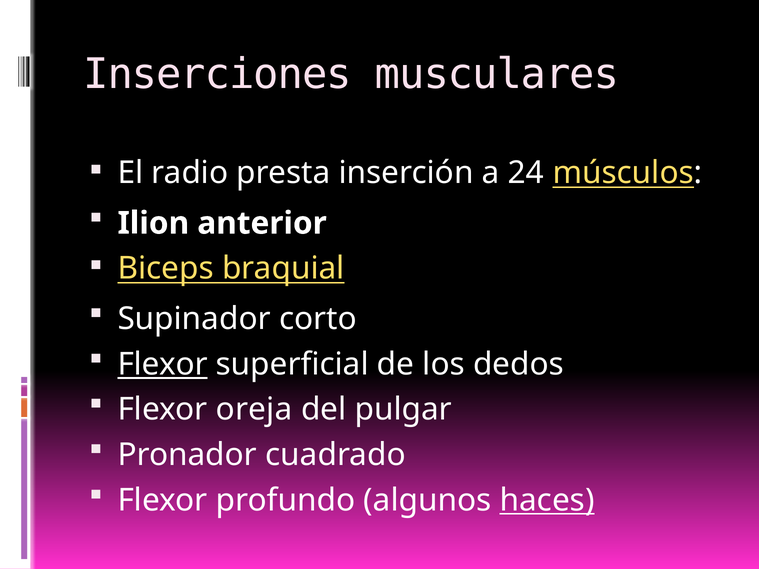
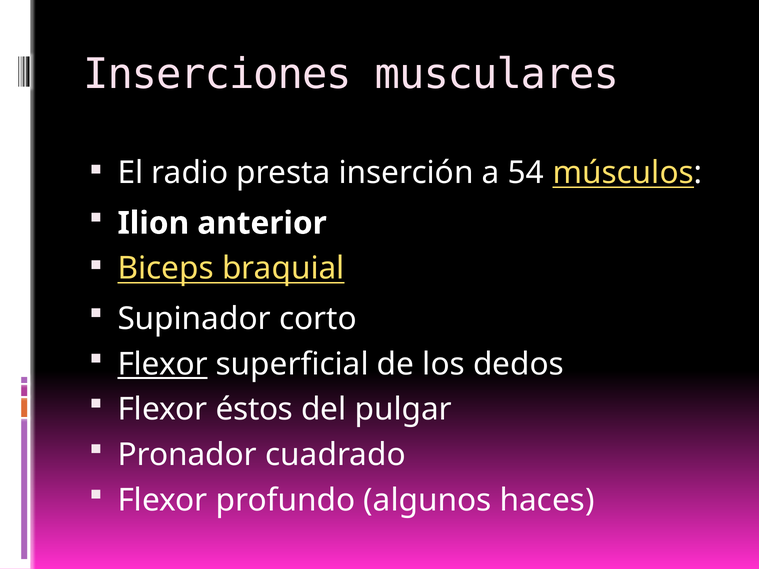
24: 24 -> 54 (526, 173)
oreja: oreja -> éstos (254, 410)
haces underline: present -> none (547, 500)
